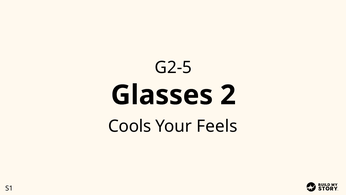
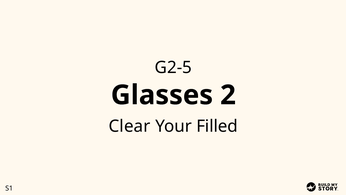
Cools: Cools -> Clear (129, 126)
Feels: Feels -> Filled (217, 126)
